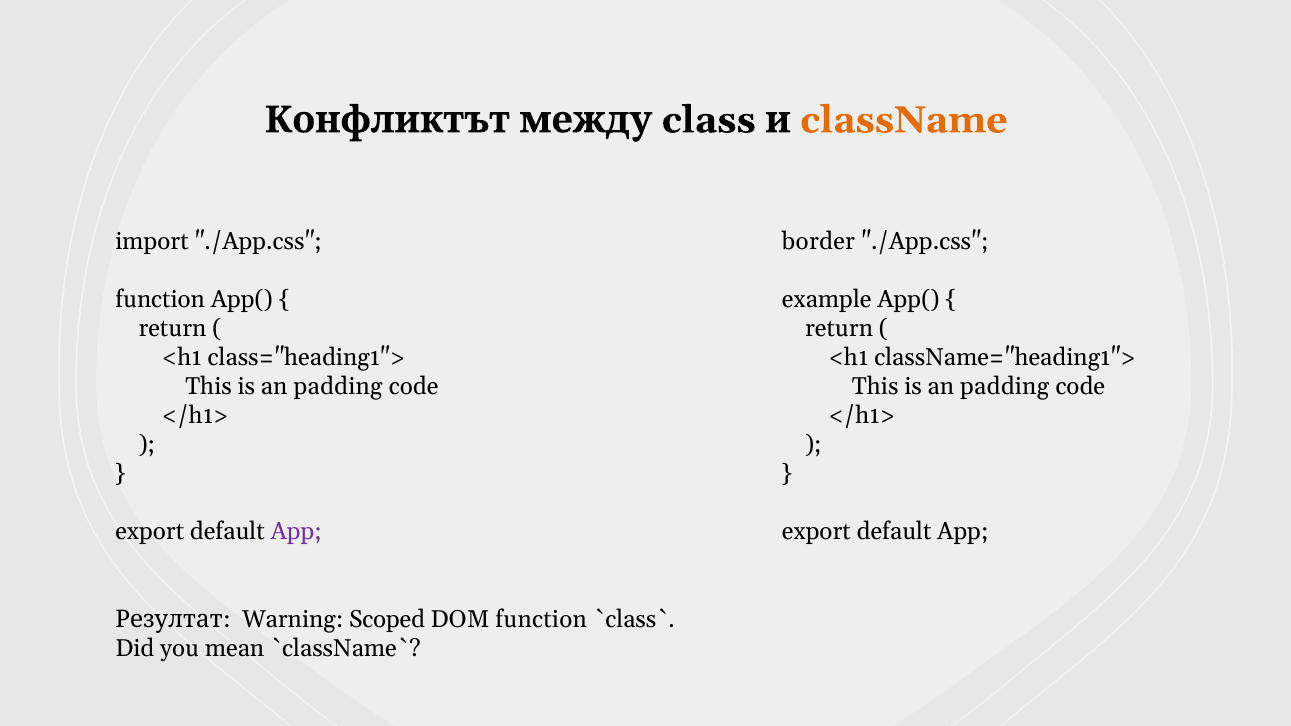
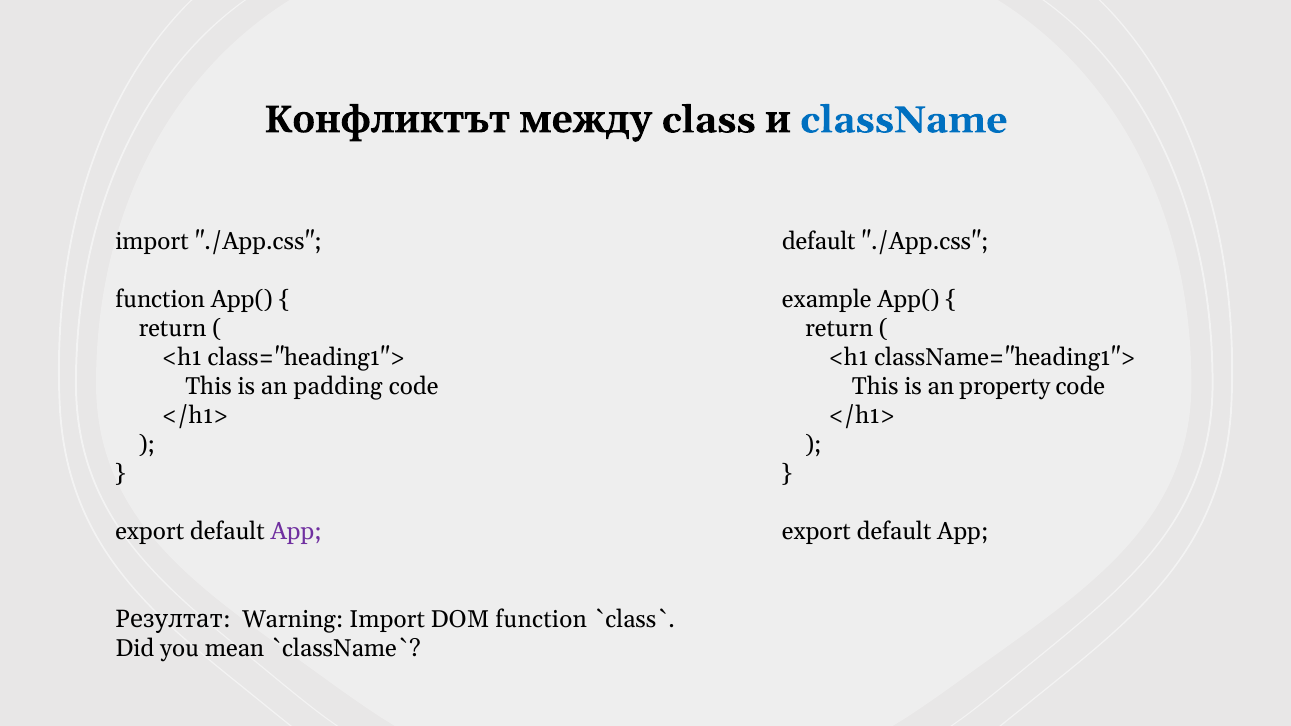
className colour: orange -> blue (904, 120)
border: border -> default (819, 242)
padding: padding -> property (1005, 387)
Warning Scoped: Scoped -> Import (387, 619)
